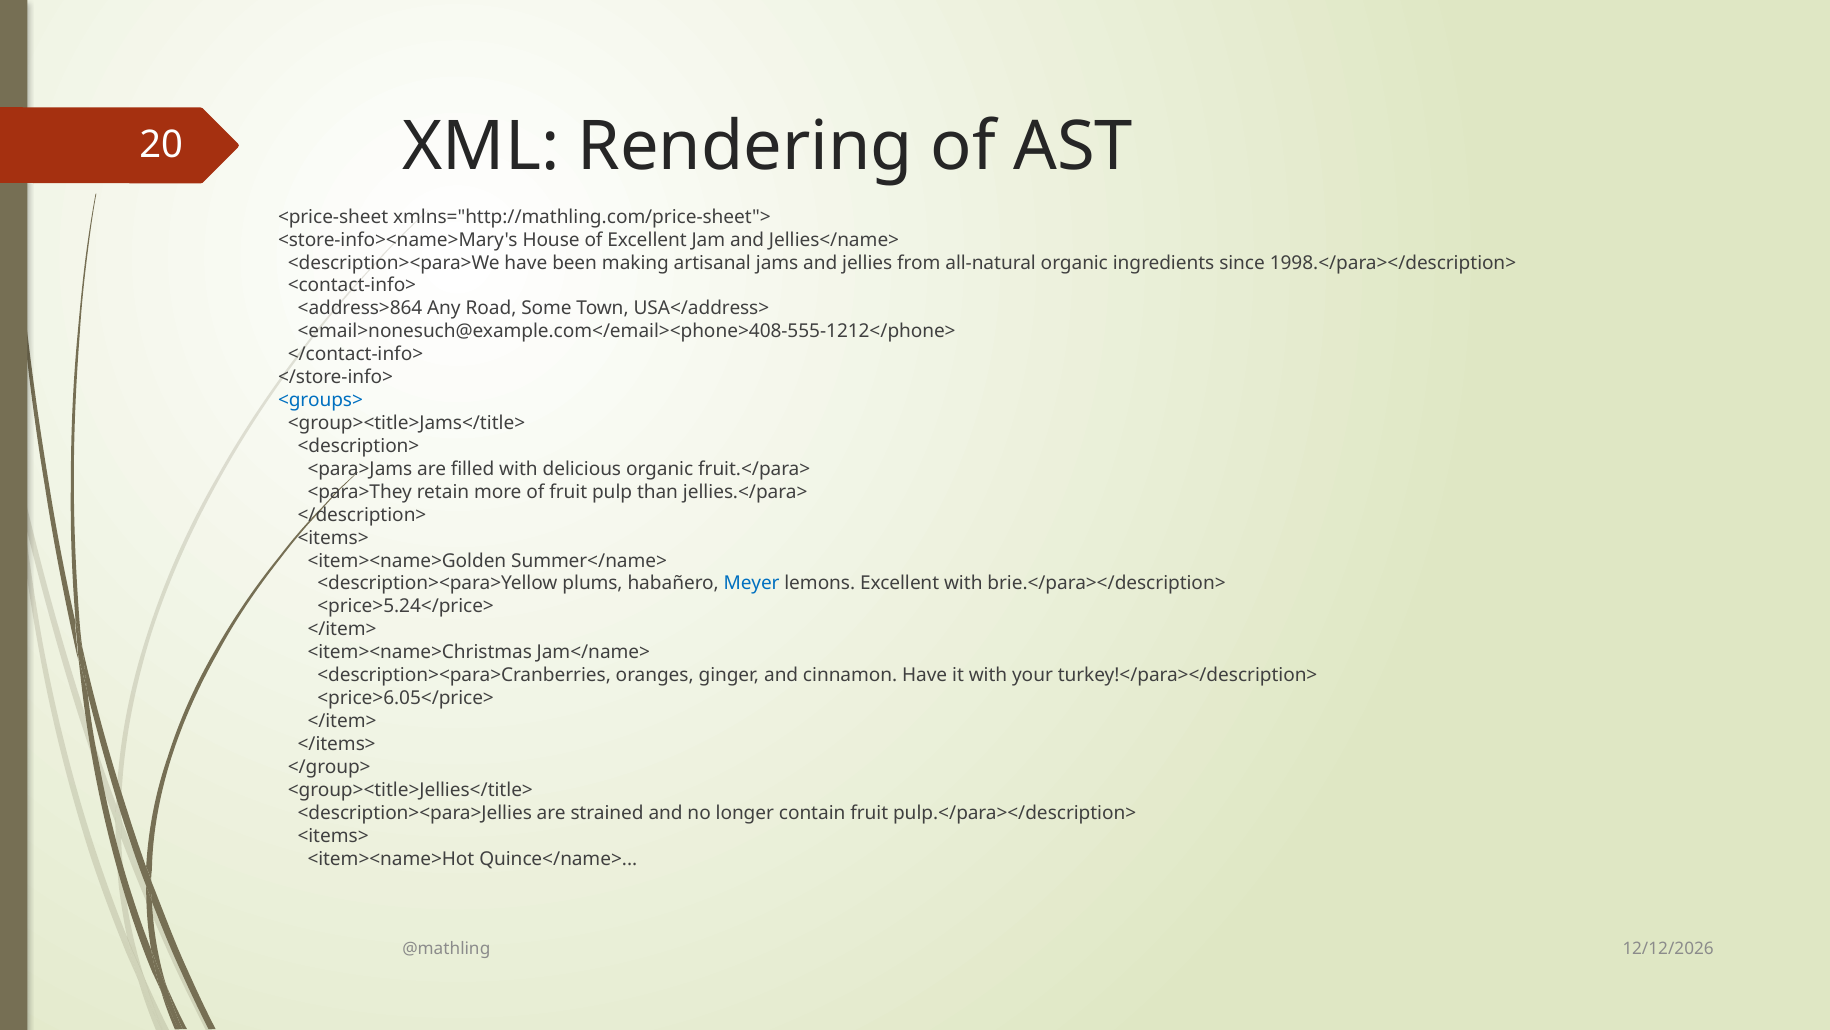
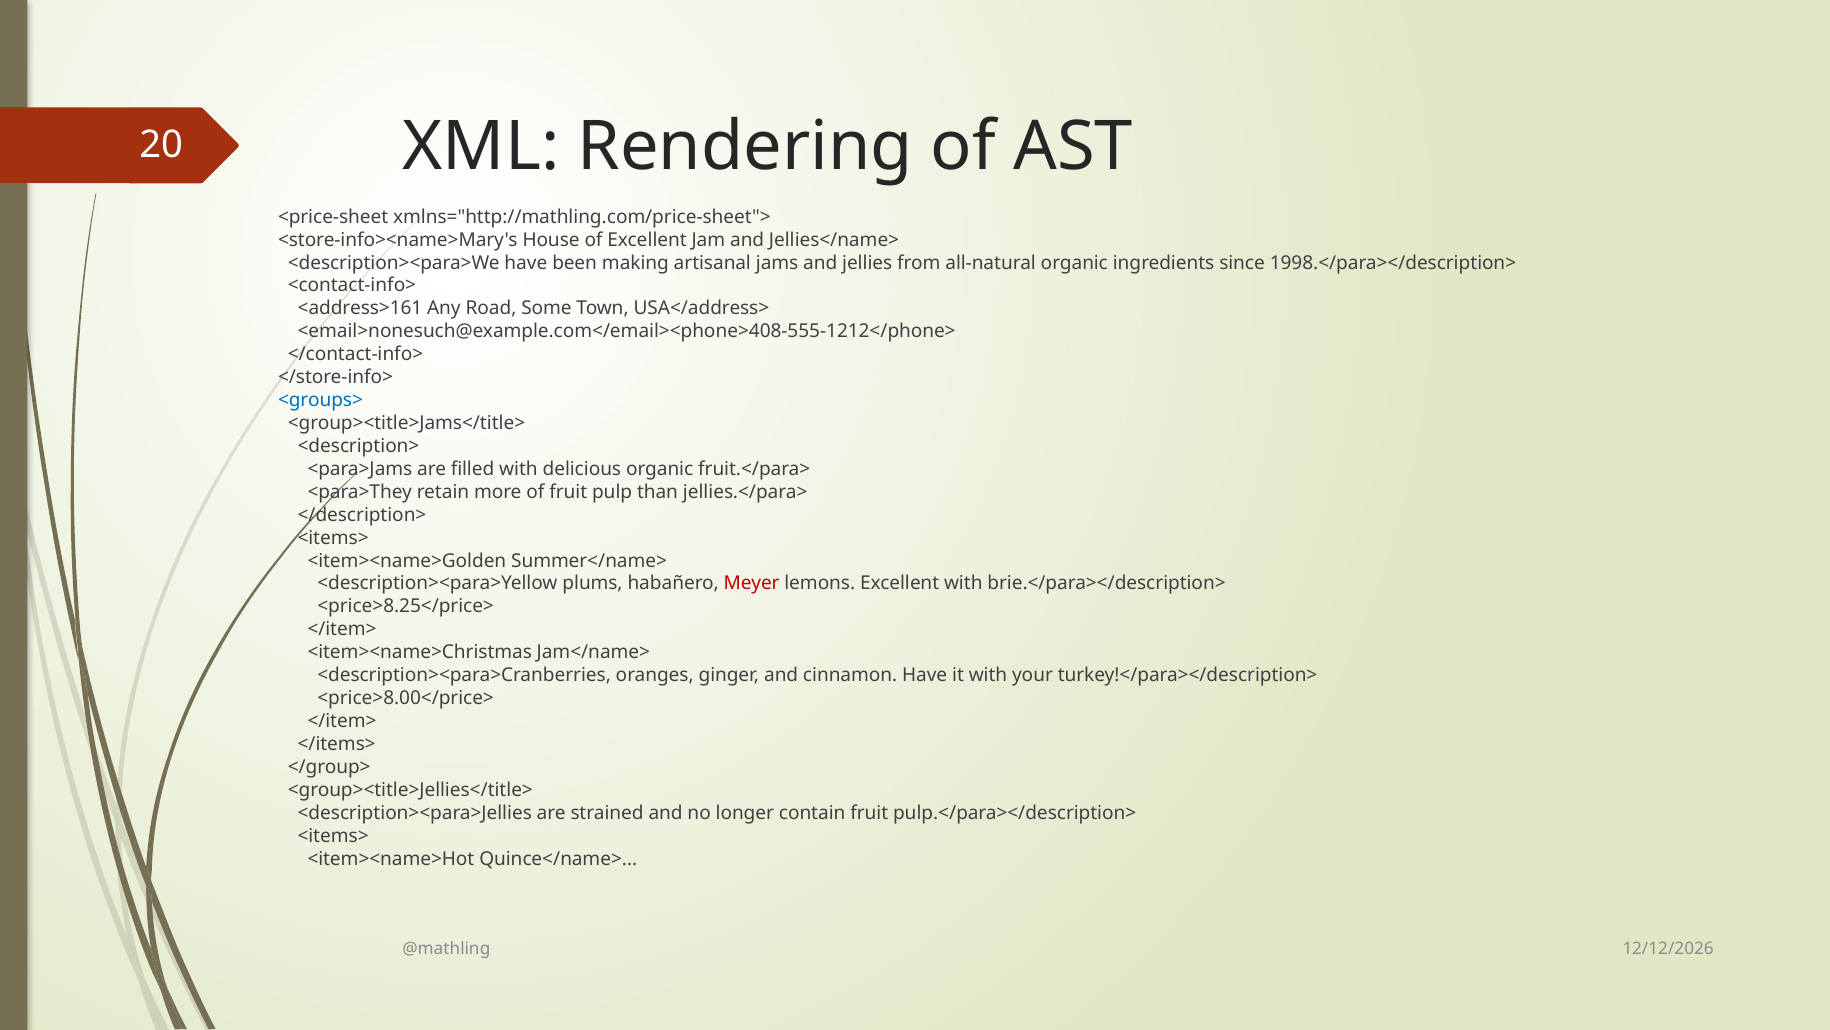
<address>864: <address>864 -> <address>161 (360, 308)
Meyer colour: blue -> red (752, 583)
<price>5.24</price>: <price>5.24</price> -> <price>8.25</price> (406, 606)
<price>6.05</price>: <price>6.05</price> -> <price>8.00</price> (406, 698)
